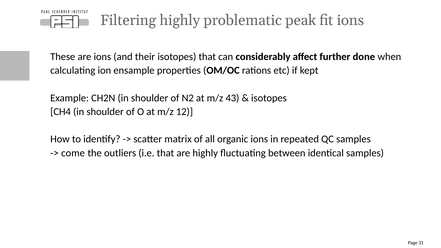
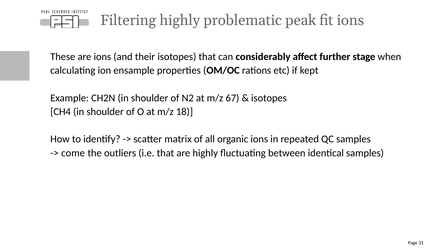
done: done -> stage (364, 57)
43: 43 -> 67 (232, 98)
12: 12 -> 18 (184, 112)
